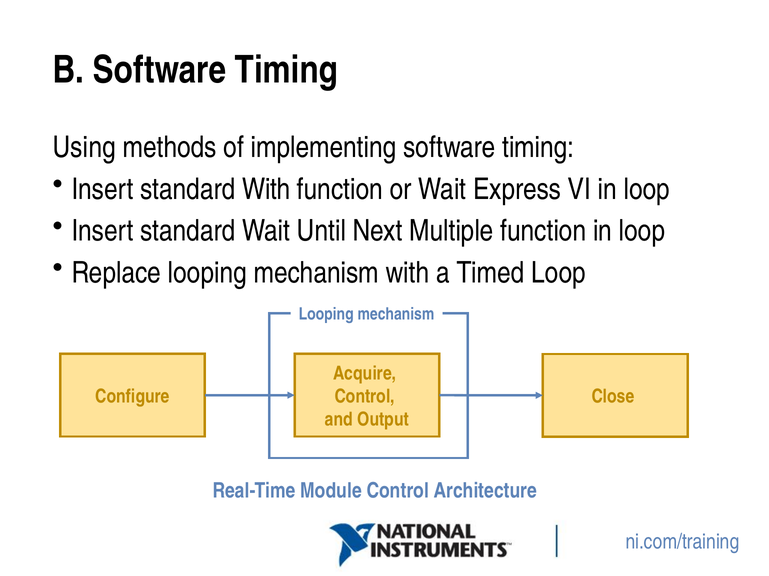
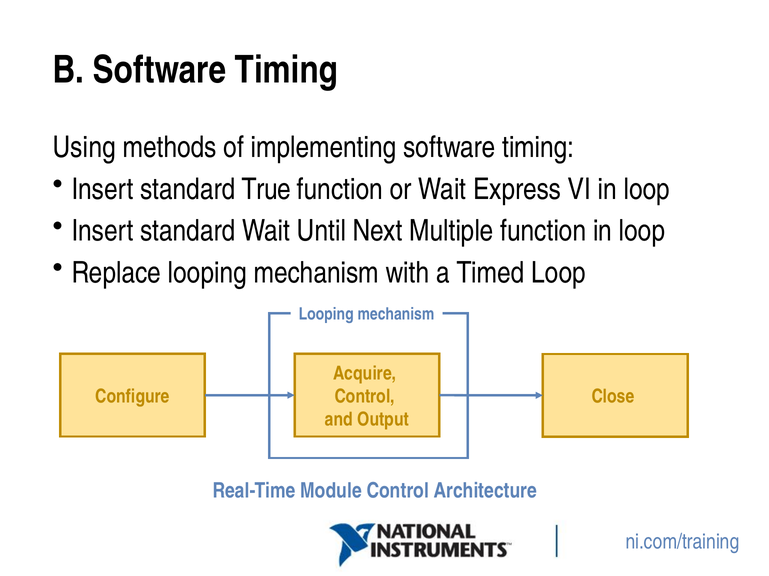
standard With: With -> True (266, 189)
